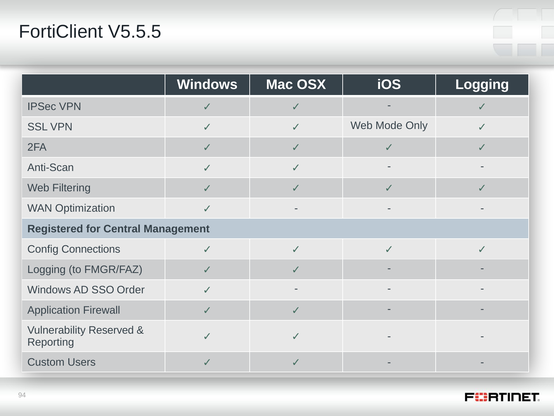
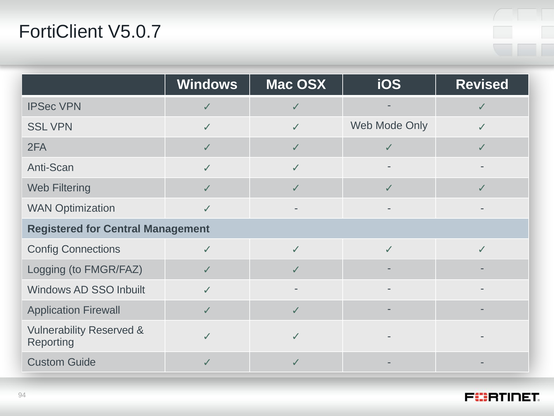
V5.5.5: V5.5.5 -> V5.0.7 (135, 32)
Logging: Logging -> Revised (482, 85)
Order: Order -> Inbuilt (131, 290)
Users: Users -> Guide (82, 362)
